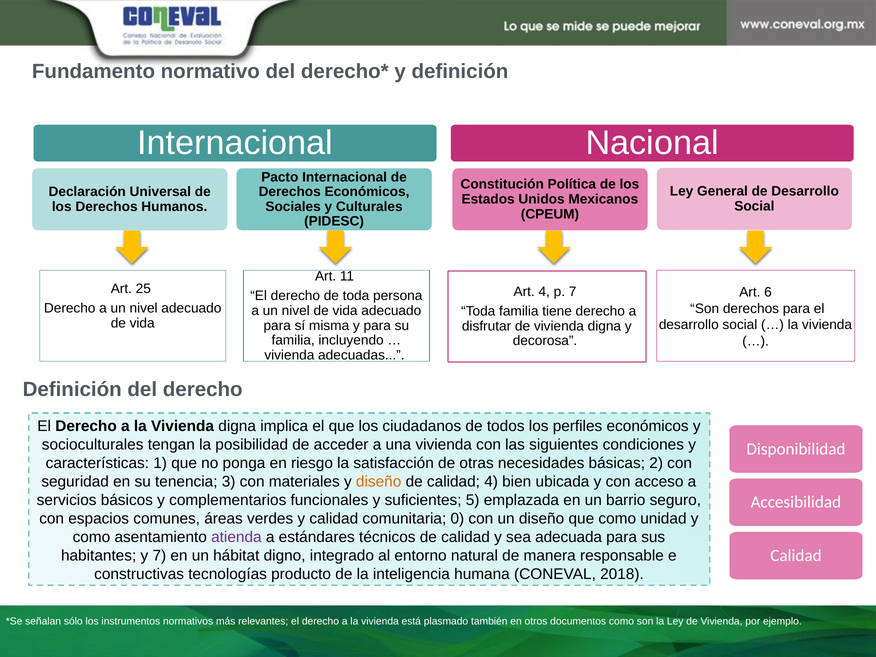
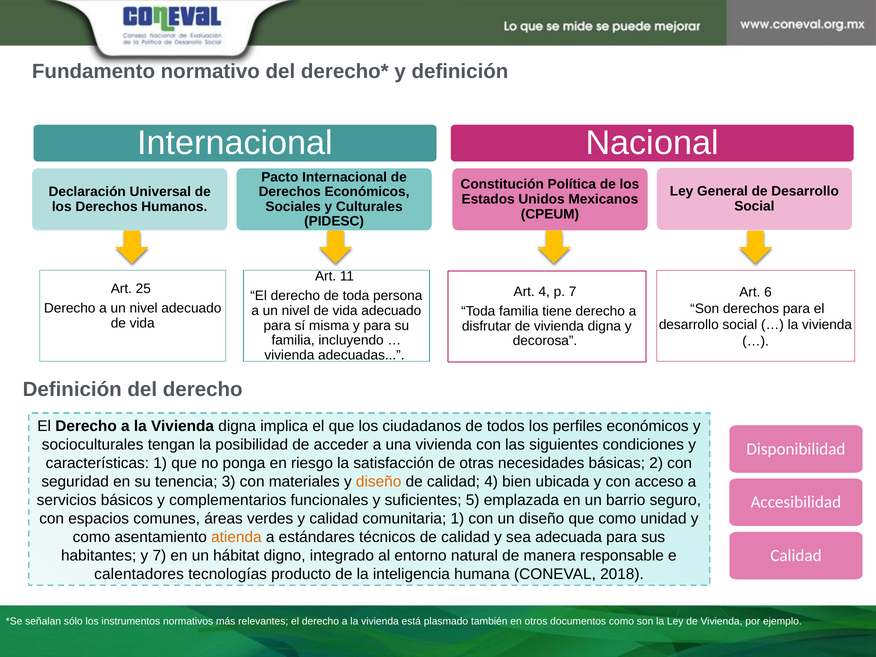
comunitaria 0: 0 -> 1 (457, 519)
atienda colour: purple -> orange (236, 537)
constructivas: constructivas -> calentadores (139, 574)
